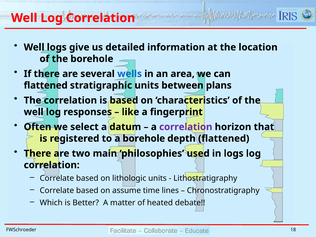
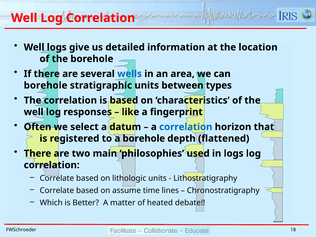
flattened: flattened -> borehole (46, 85)
plans: plans -> types (219, 85)
correlation colour: purple -> blue (186, 127)
